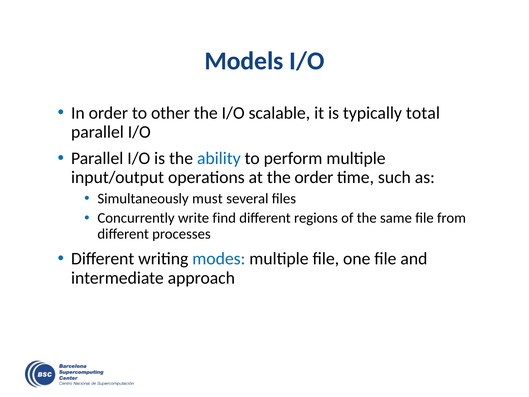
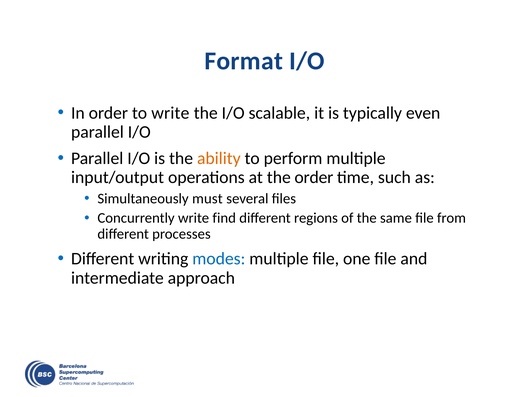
Models: Models -> Format (244, 61)
to other: other -> write (170, 113)
total: total -> even (423, 113)
ability colour: blue -> orange (219, 158)
